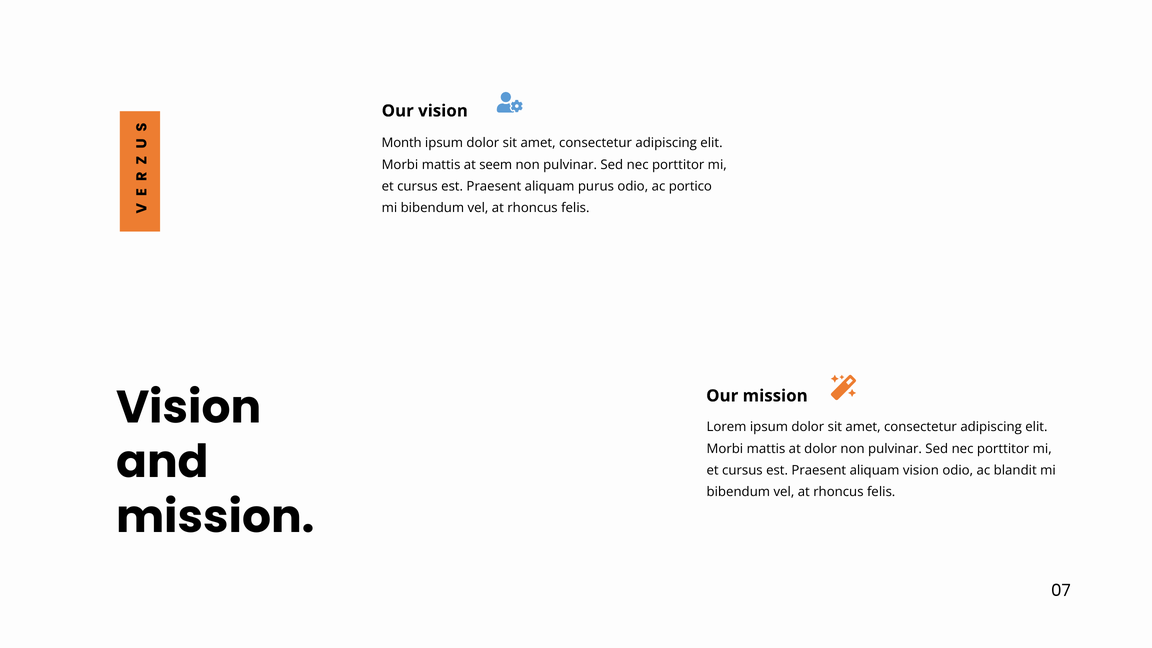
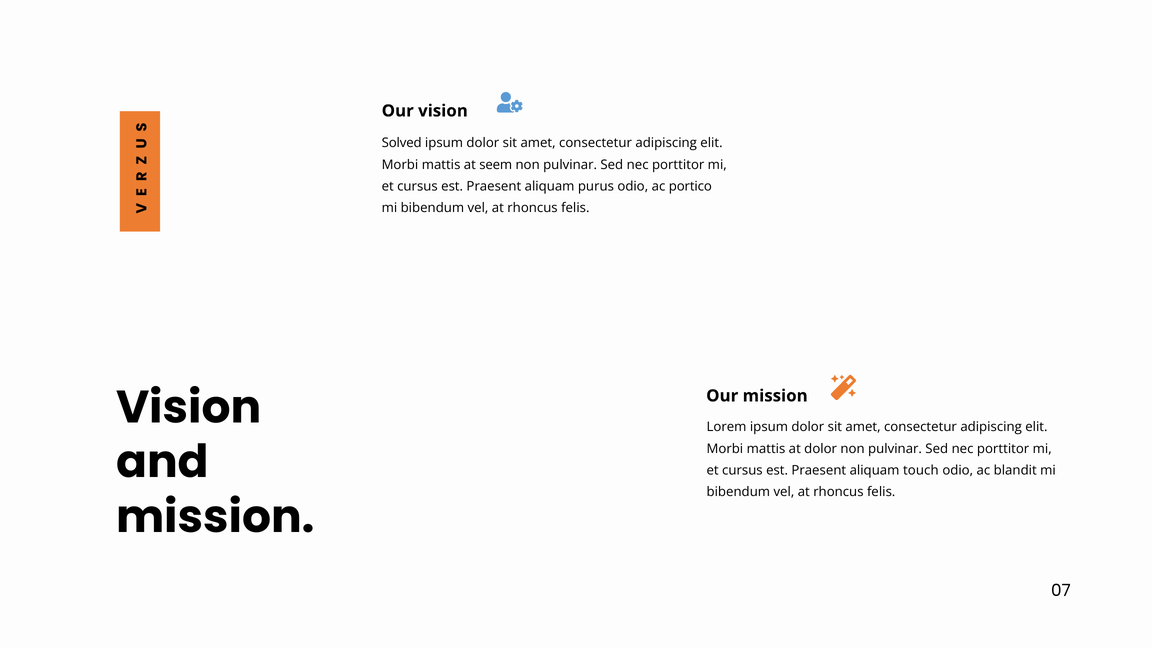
Month: Month -> Solved (402, 143)
aliquam vision: vision -> touch (921, 470)
